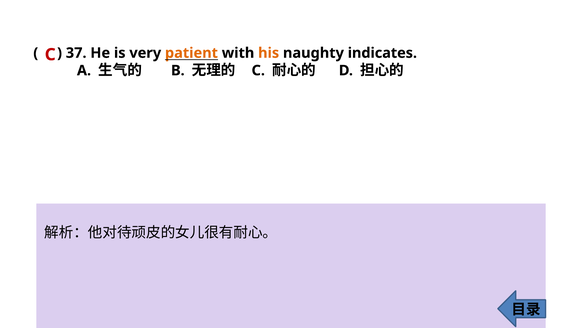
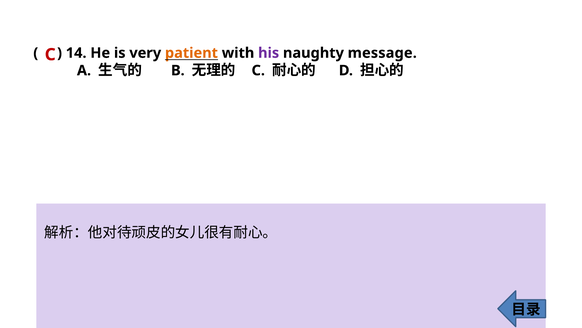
37: 37 -> 14 (76, 53)
his colour: orange -> purple (269, 53)
indicates: indicates -> message (382, 53)
